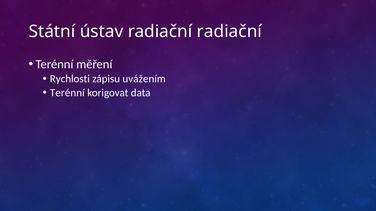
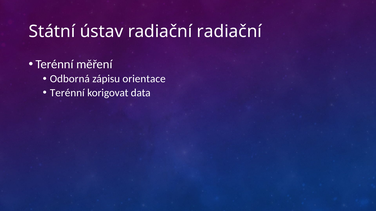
Rychlosti: Rychlosti -> Odborná (70, 79)
uvážením: uvážením -> orientace (144, 79)
